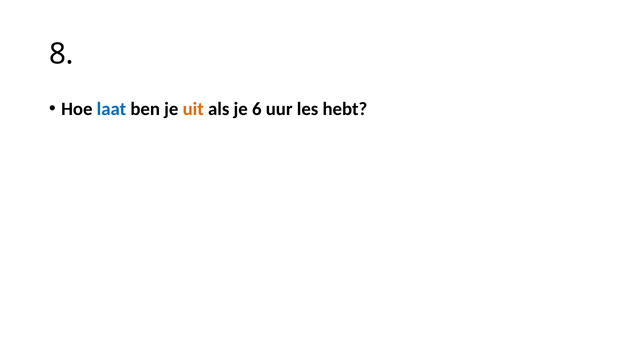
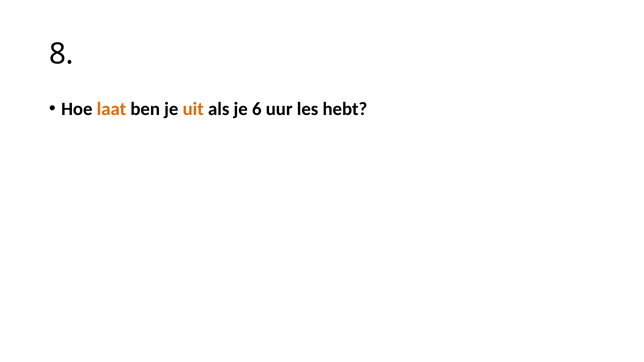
laat colour: blue -> orange (111, 109)
